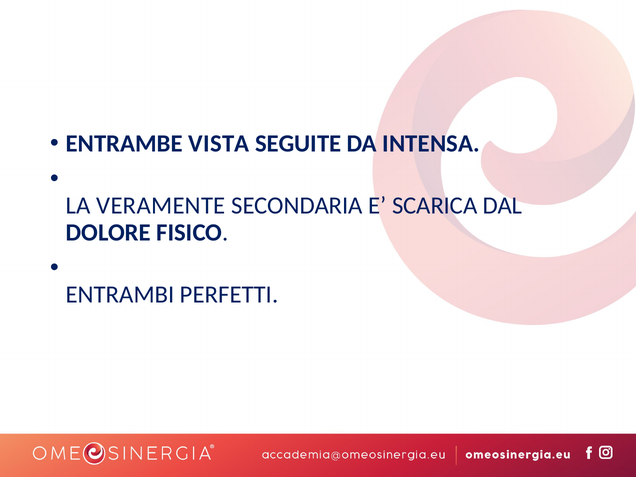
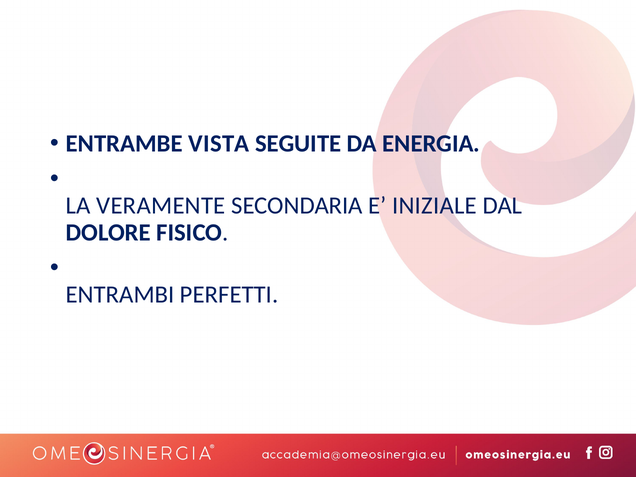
INTENSA: INTENSA -> ENERGIA (431, 143)
SCARICA: SCARICA -> INIZIALE (435, 206)
